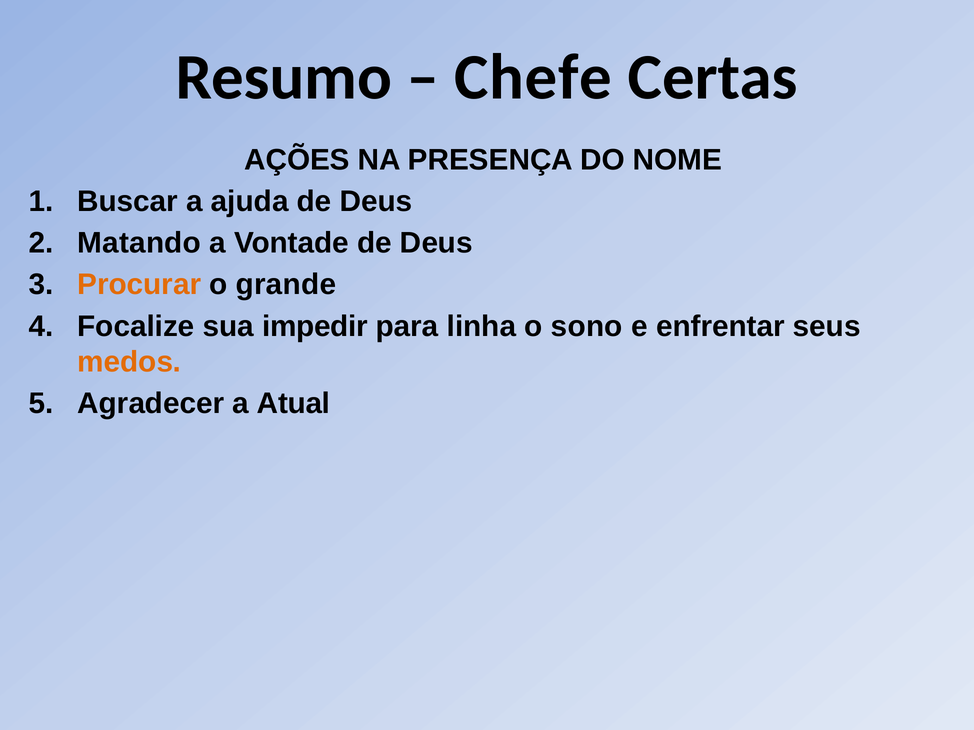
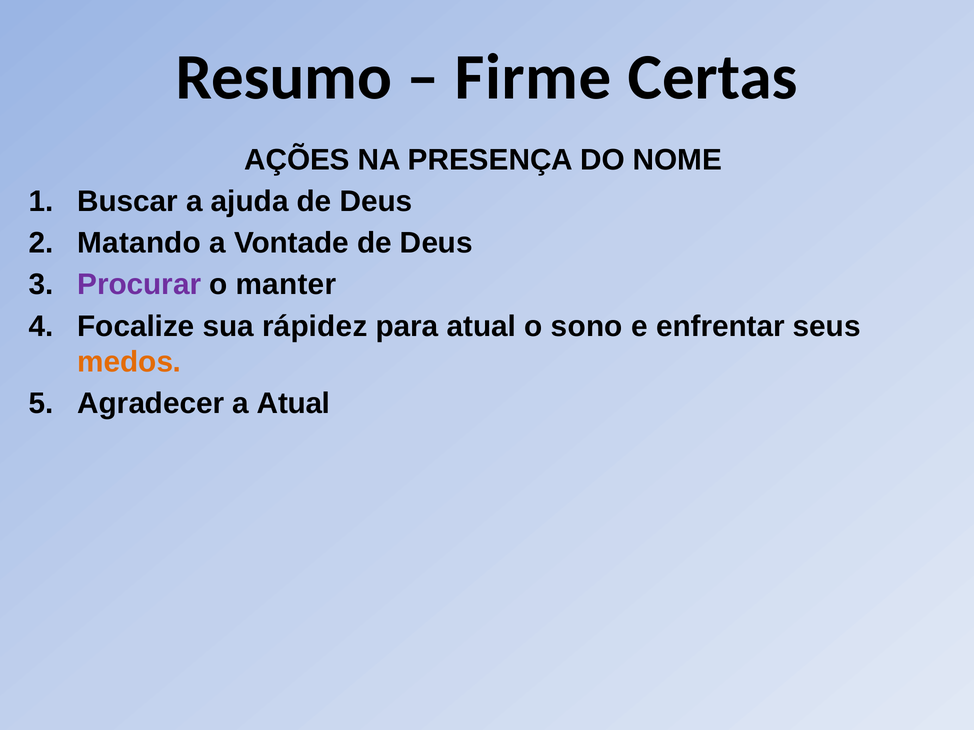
Chefe: Chefe -> Firme (533, 78)
Procurar colour: orange -> purple (139, 285)
grande: grande -> manter (286, 285)
impedir: impedir -> rápidez (315, 326)
para linha: linha -> atual (481, 326)
